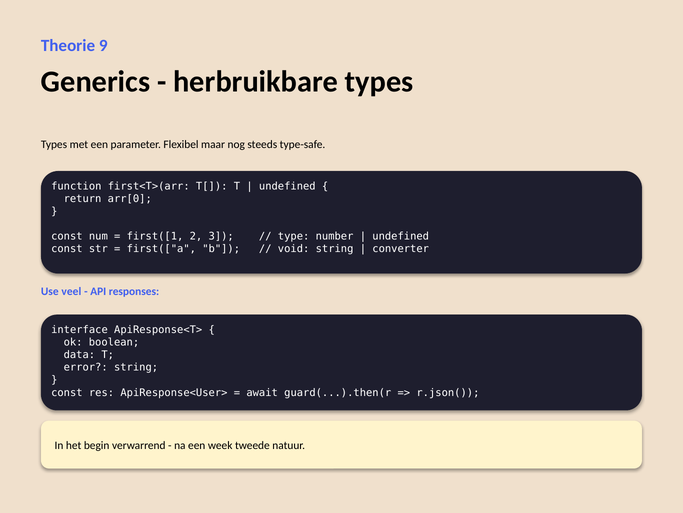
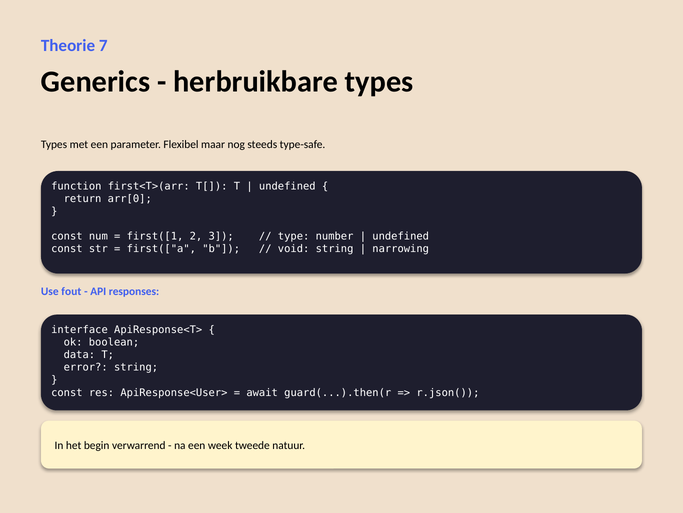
9: 9 -> 7 (103, 46)
converter: converter -> narrowing (401, 249)
veel: veel -> fout (71, 291)
